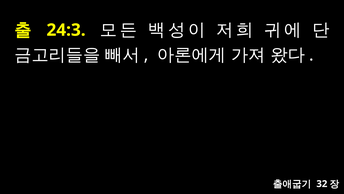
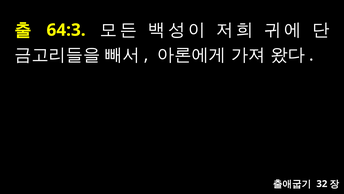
24:3: 24:3 -> 64:3 (66, 30)
